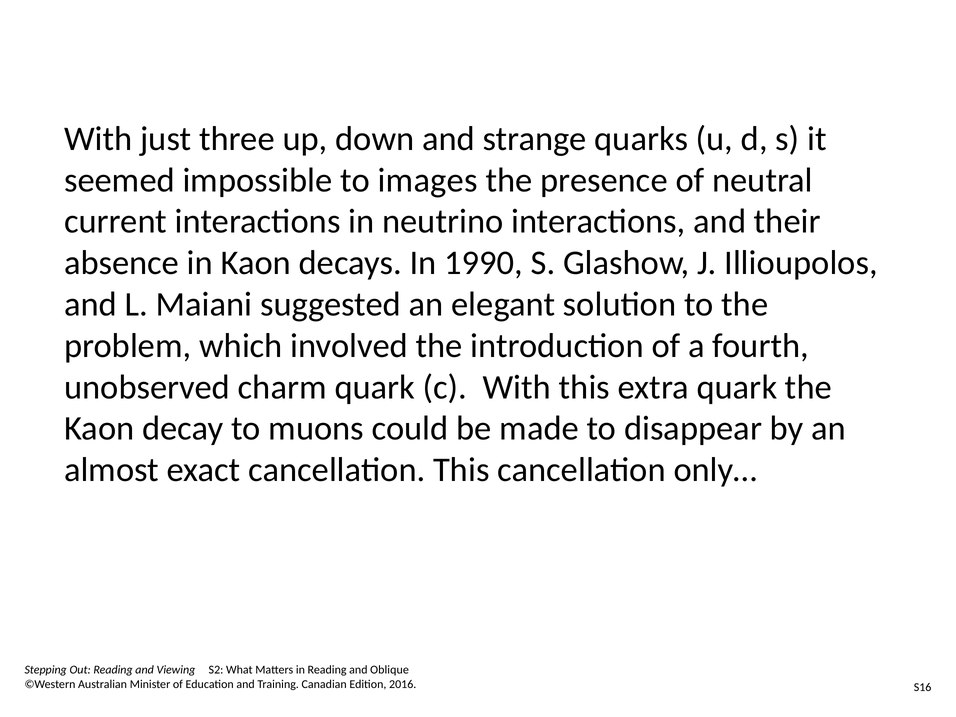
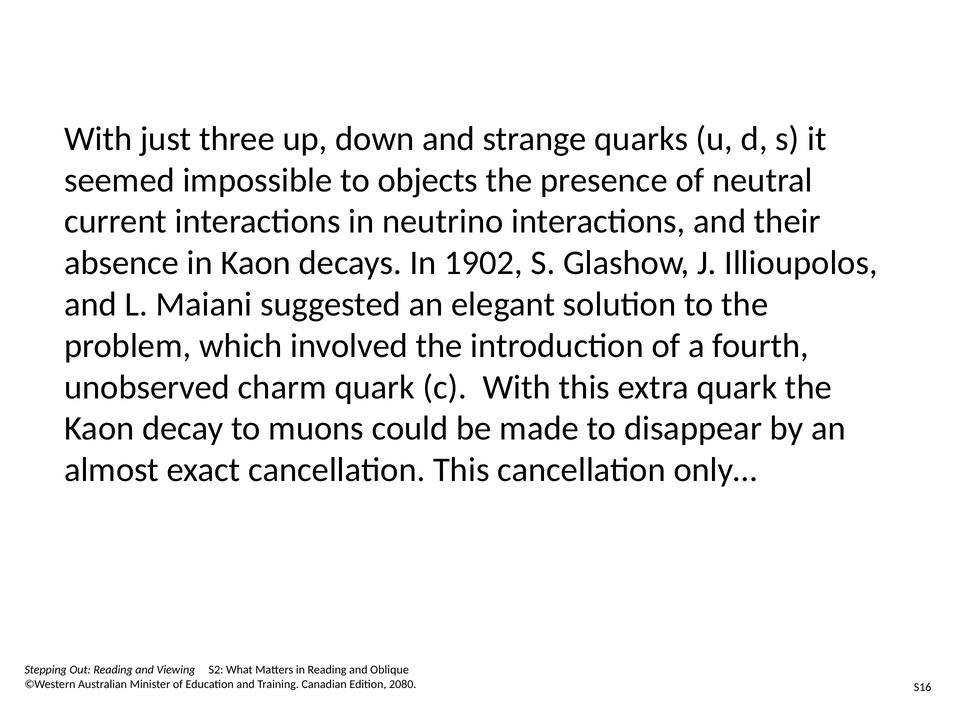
images: images -> objects (428, 180)
1990: 1990 -> 1902 (484, 263)
2016: 2016 -> 2080 (403, 684)
